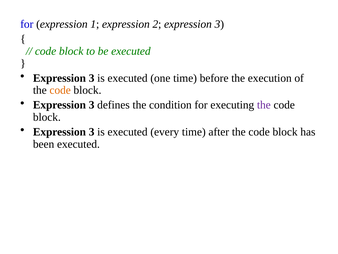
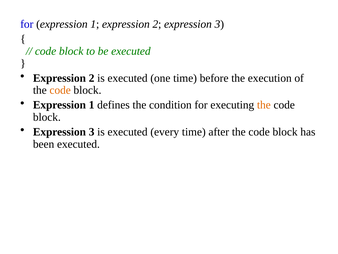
3: 3 -> 2 (92, 78)
3: 3 -> 1 (92, 105)
the colour: purple -> orange (264, 105)
